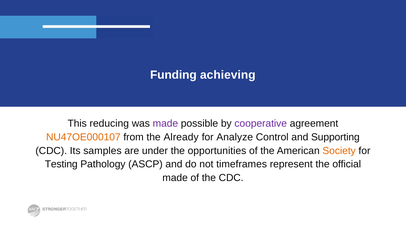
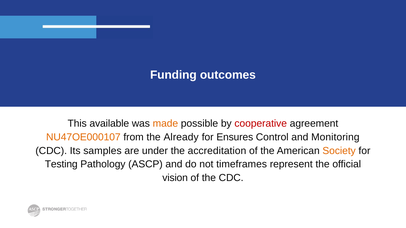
achieving: achieving -> outcomes (228, 75)
reducing: reducing -> available (109, 124)
made colour: purple -> orange (165, 124)
cooperative colour: purple -> red (261, 124)
Analyze: Analyze -> Ensures (235, 137)
Supporting: Supporting -> Monitoring (335, 137)
opportunities: opportunities -> accreditation (217, 151)
made: made -> vision (175, 178)
